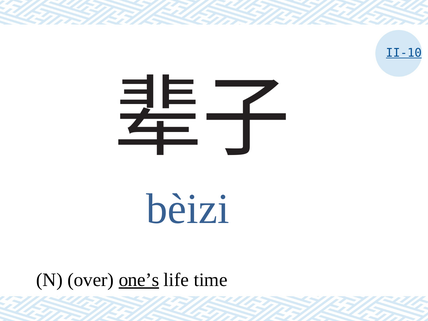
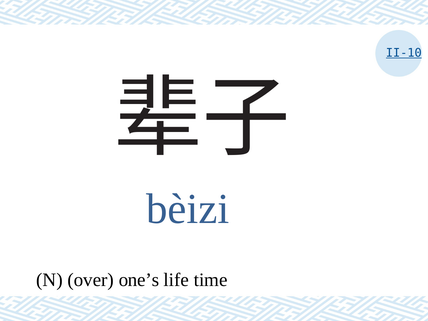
one’s underline: present -> none (139, 280)
